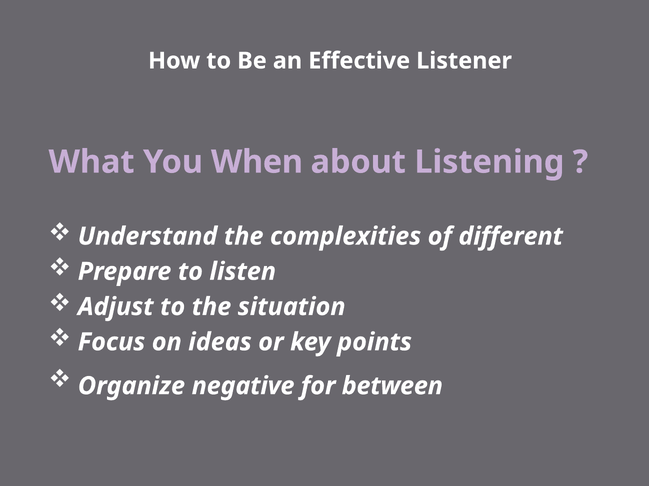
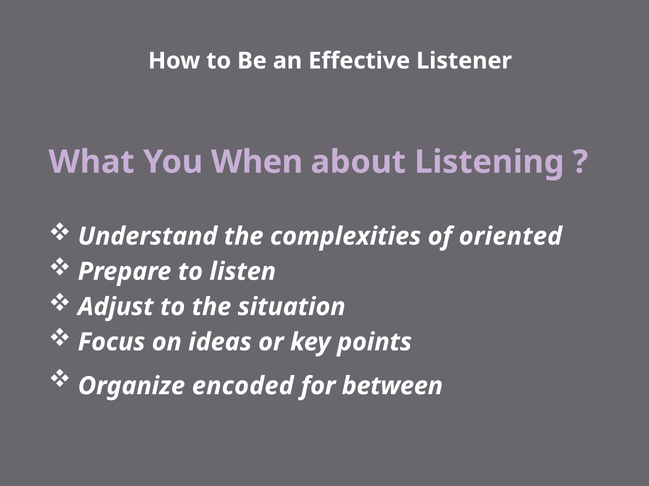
different: different -> oriented (510, 237)
negative: negative -> encoded (243, 387)
